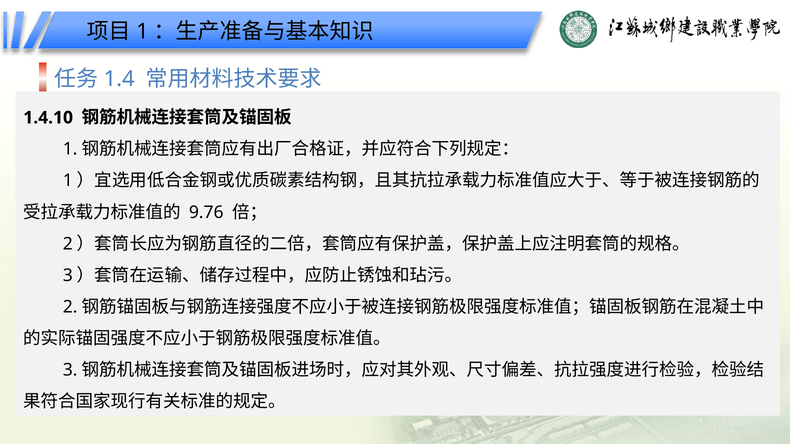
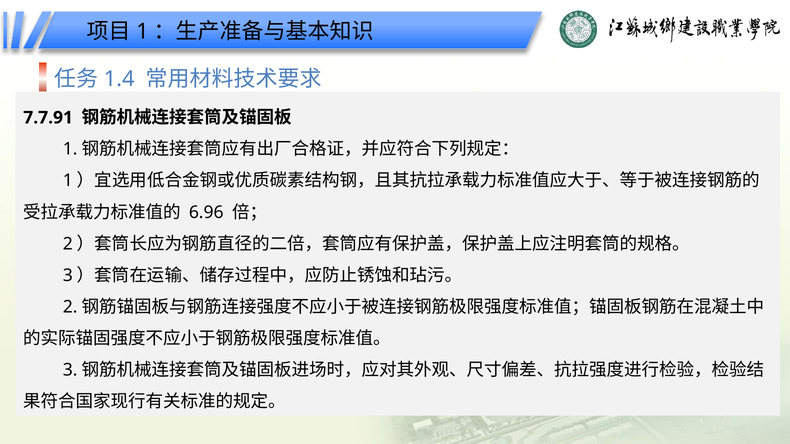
1.4.10: 1.4.10 -> 7.7.91 (48, 118)
9.76: 9.76 -> 6.96 (206, 212)
